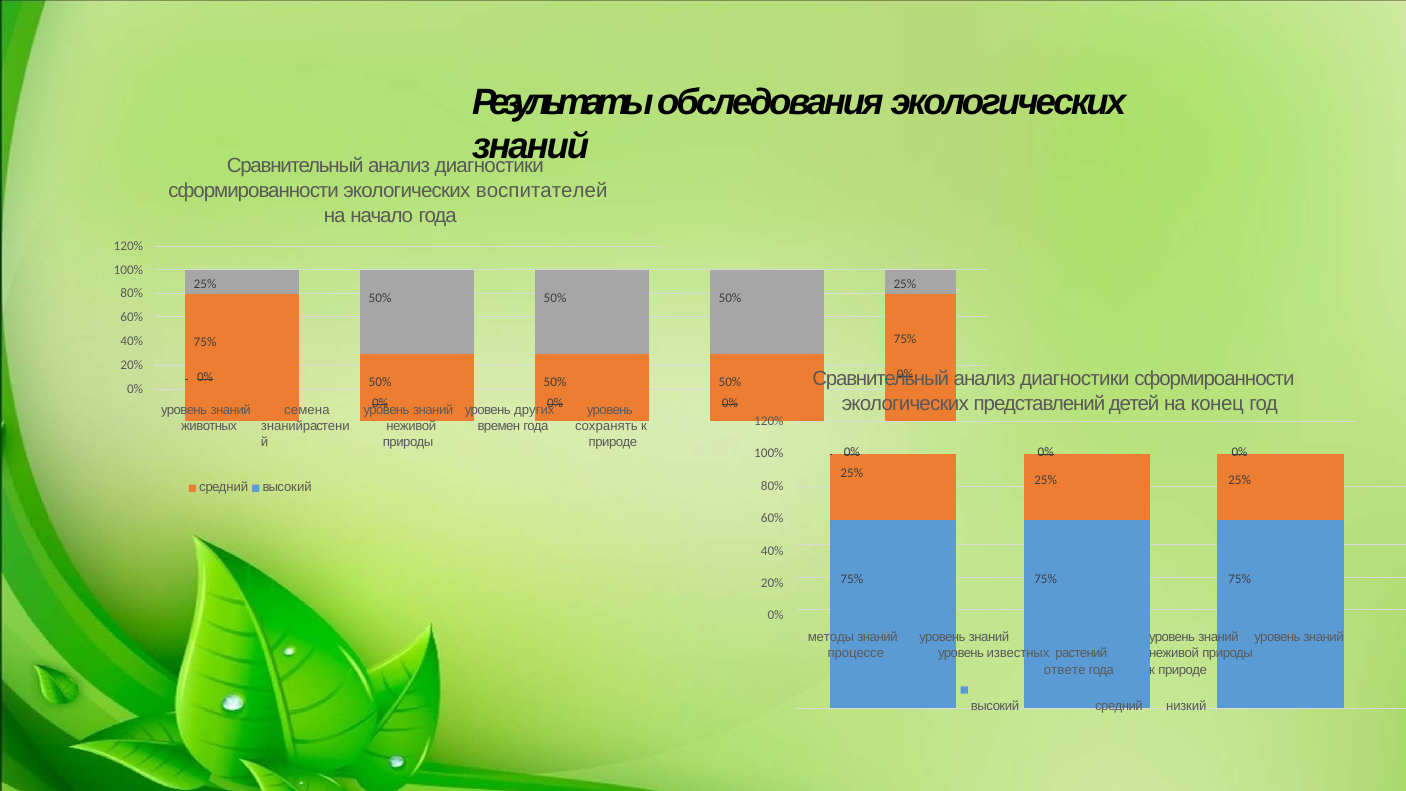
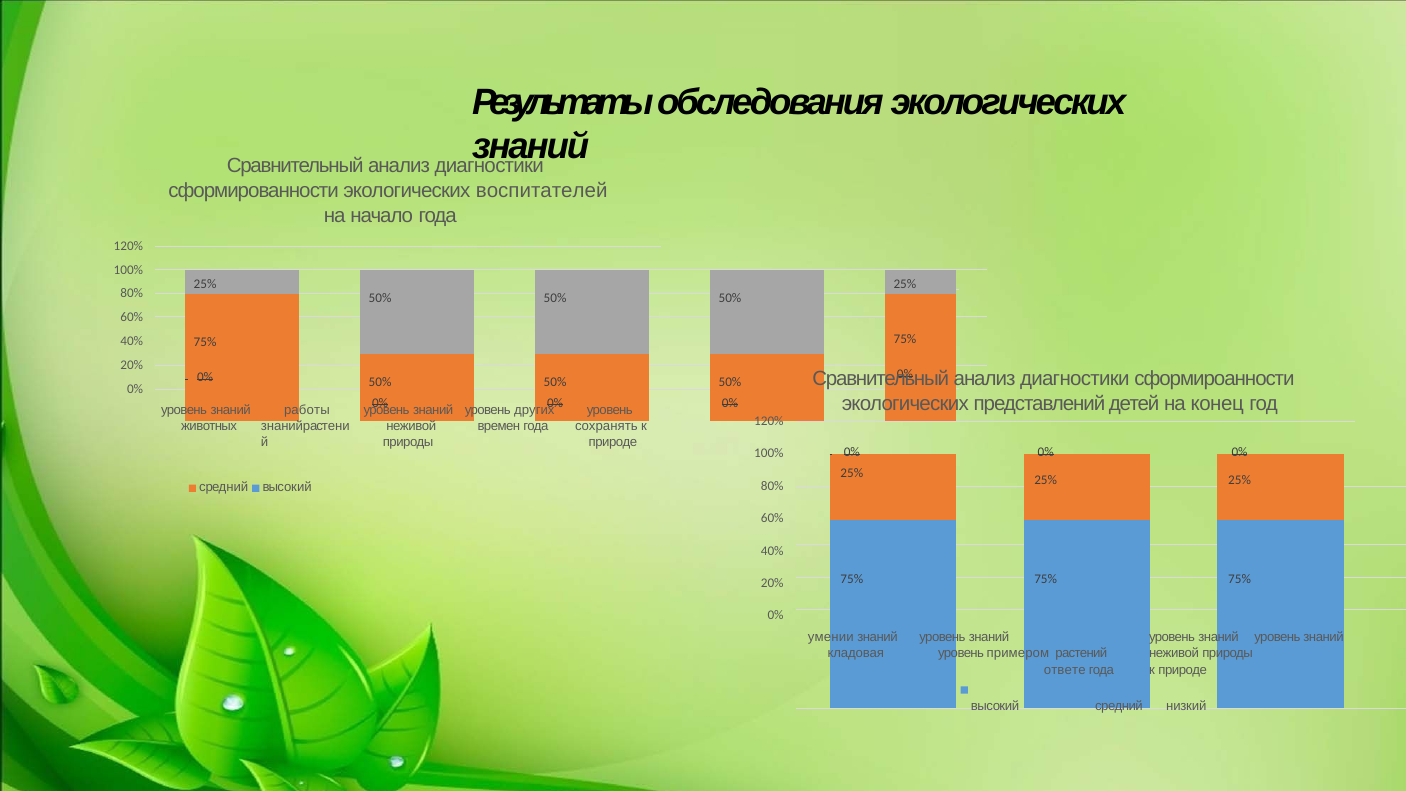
семена: семена -> работы (307, 410)
методы: методы -> умении (831, 637)
процессе: процессе -> кладовая (856, 653)
известных: известных -> примером (1018, 653)
